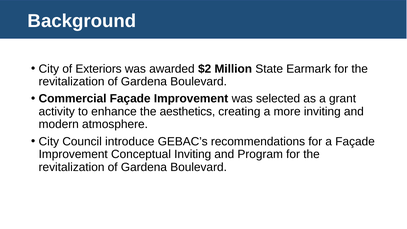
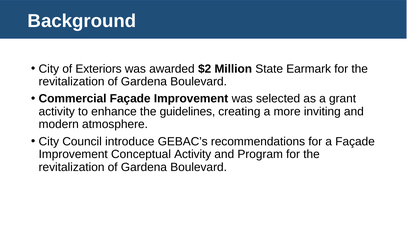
aesthetics: aesthetics -> guidelines (187, 112)
Conceptual Inviting: Inviting -> Activity (193, 154)
